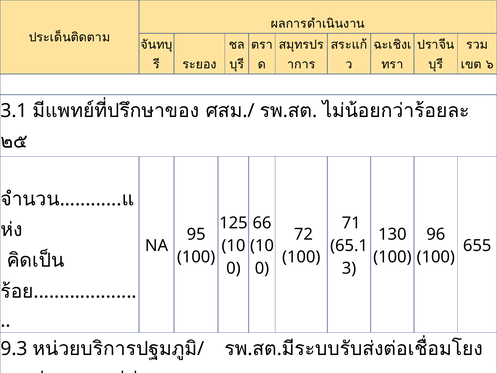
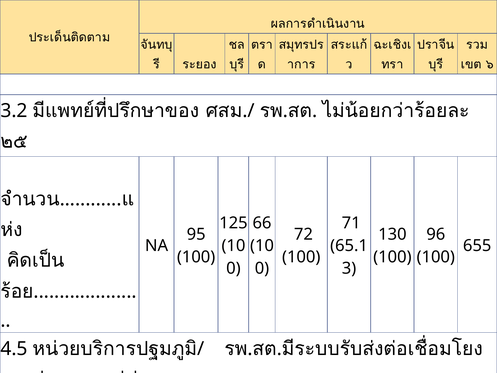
3.1: 3.1 -> 3.2 (14, 111)
9.3: 9.3 -> 4.5 (14, 348)
